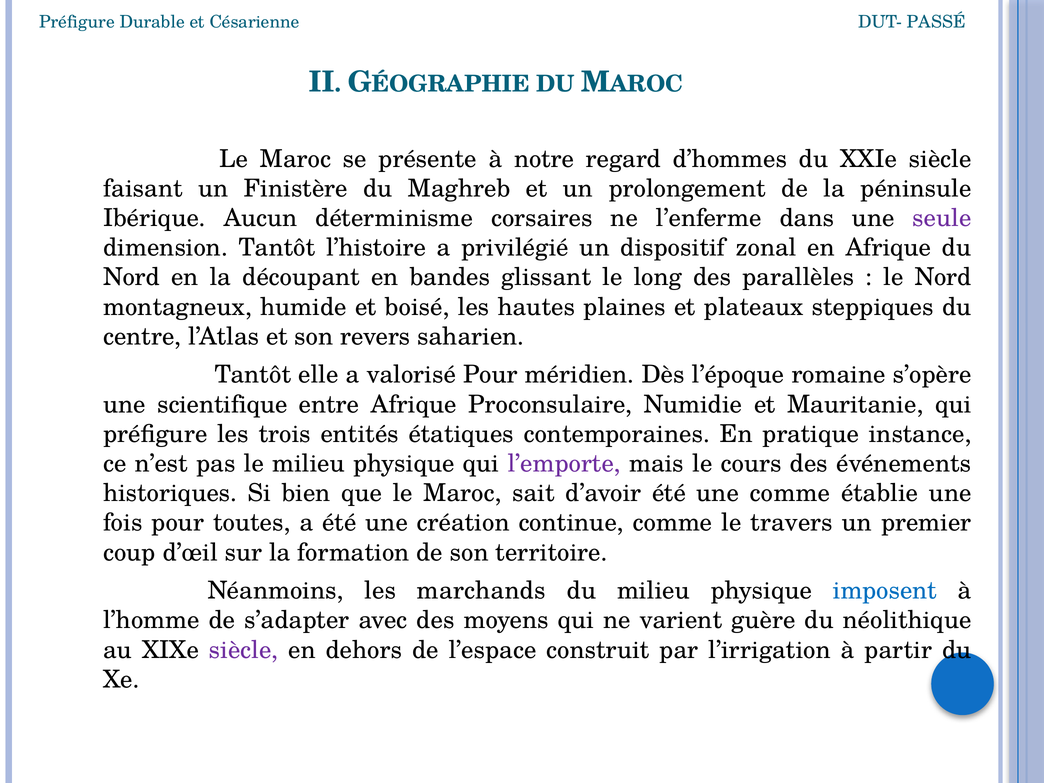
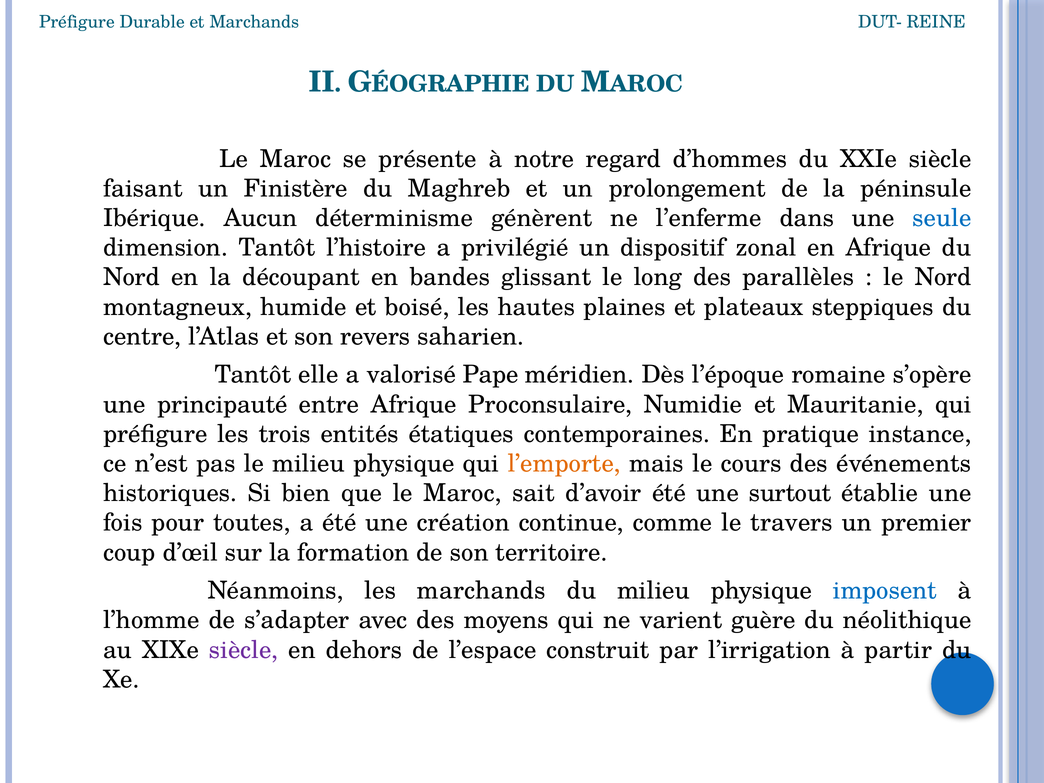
et Césarienne: Césarienne -> Marchands (254, 22)
PASSÉ: PASSÉ -> REINE (936, 22)
corsaires: corsaires -> génèrent (542, 218)
seule colour: purple -> blue (942, 218)
valorisé Pour: Pour -> Pape (491, 375)
scientifique: scientifique -> principauté (222, 404)
l’emporte colour: purple -> orange (564, 464)
une comme: comme -> surtout (790, 493)
